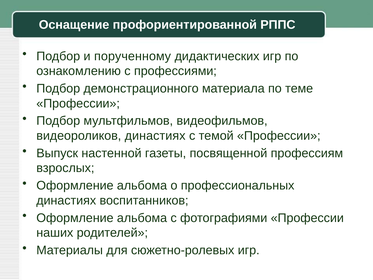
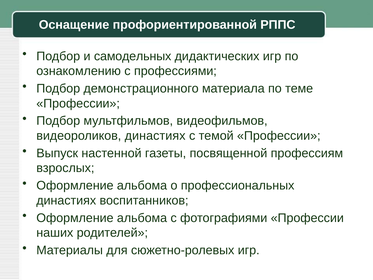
порученному: порученному -> самодельных (133, 56)
